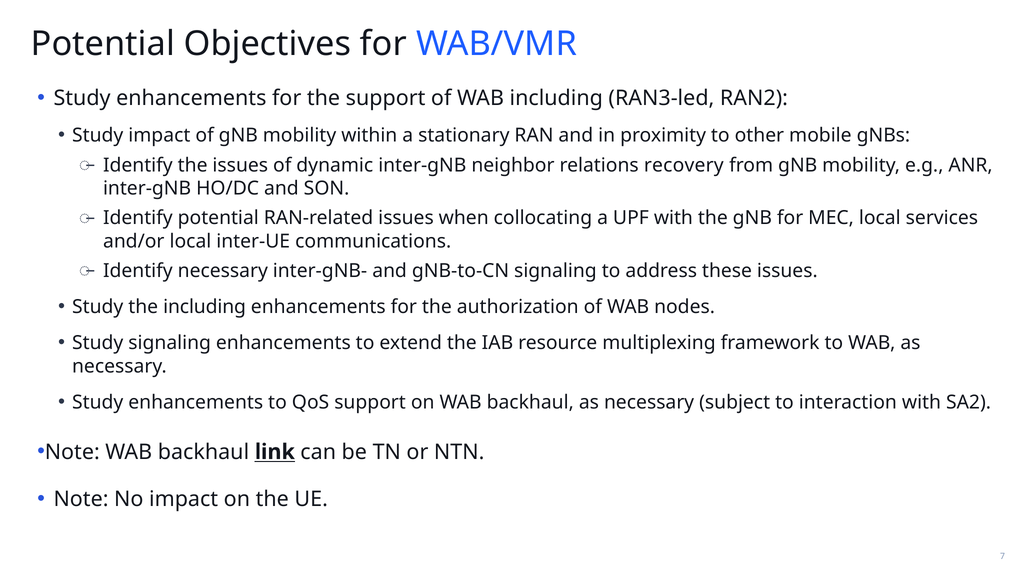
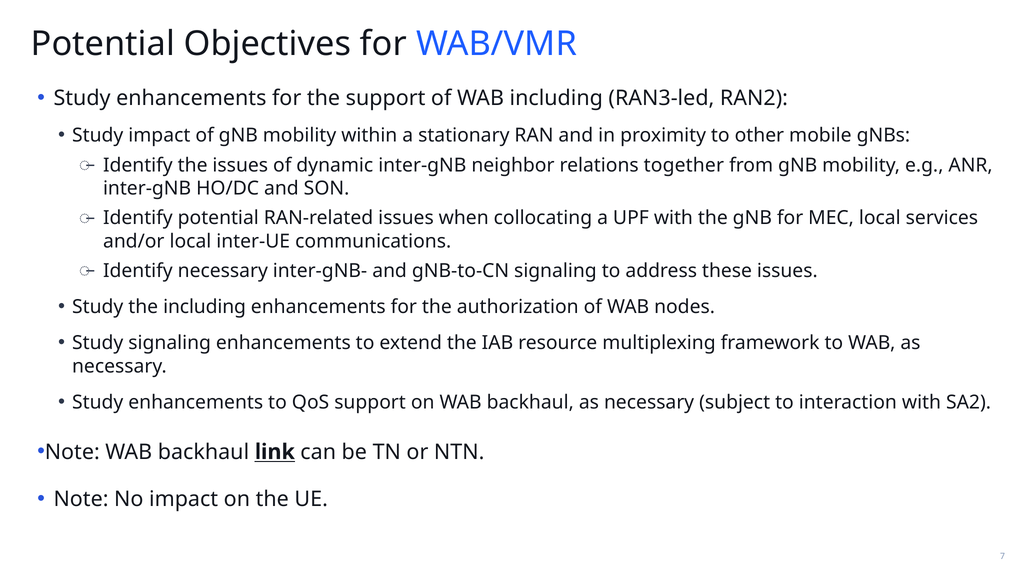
recovery: recovery -> together (684, 165)
